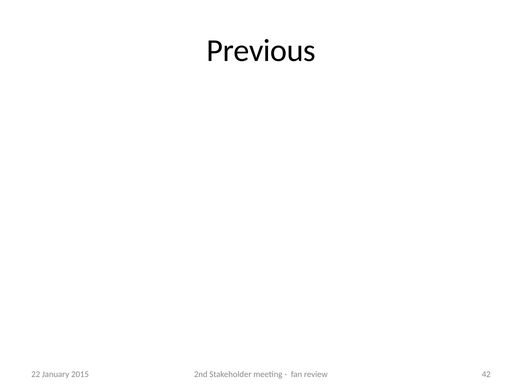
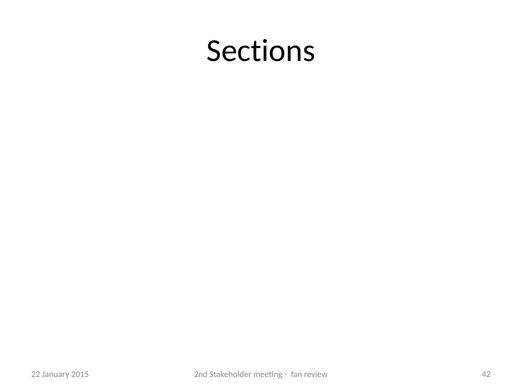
Previous: Previous -> Sections (261, 51)
